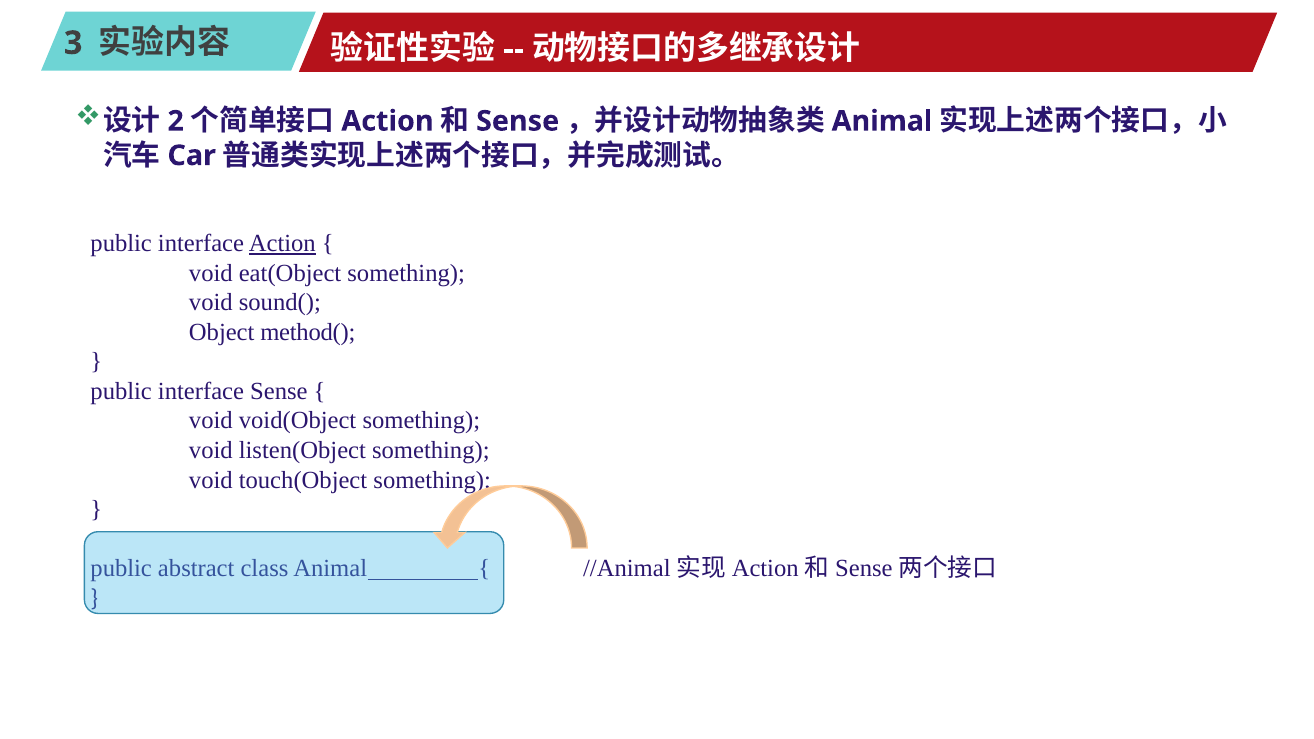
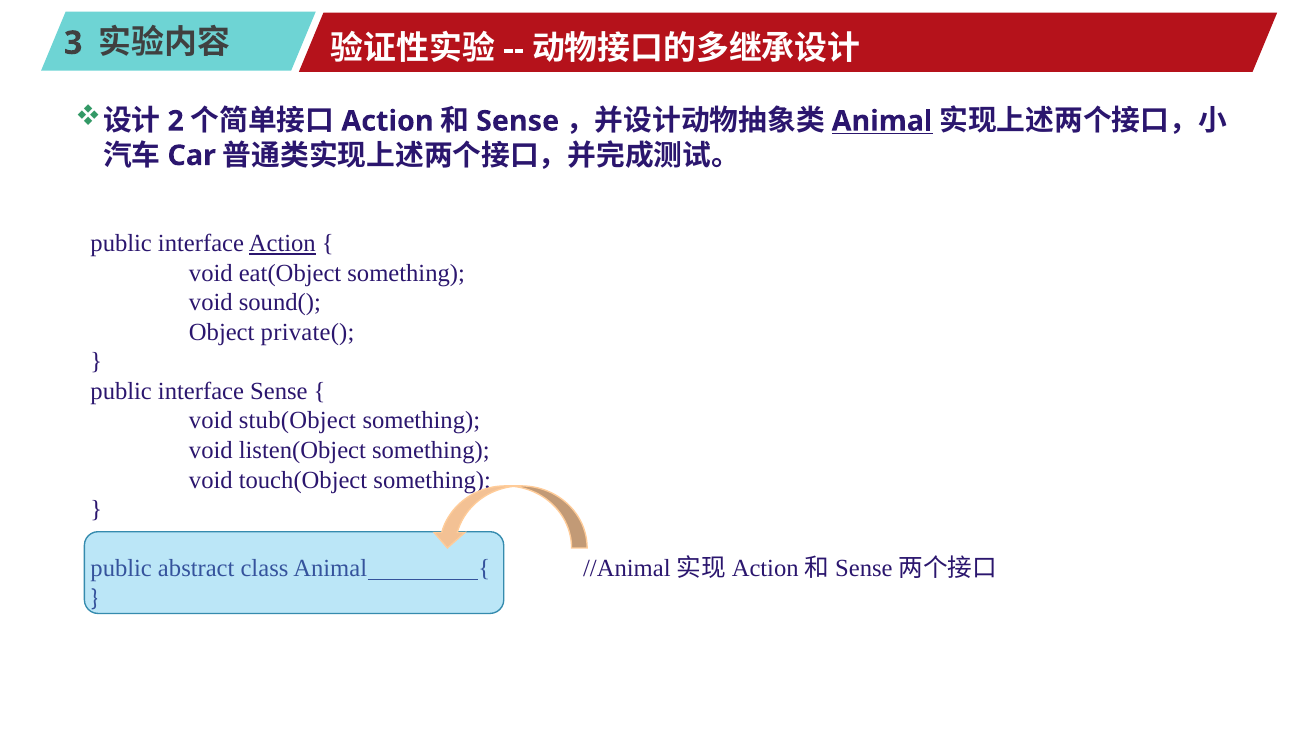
Animal underline: none -> present (882, 121)
method(: method( -> private( (308, 332)
void(Object: void(Object -> stub(Object (297, 421)
